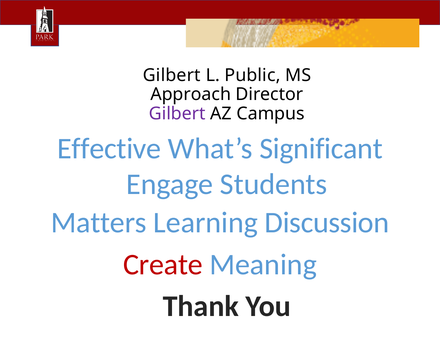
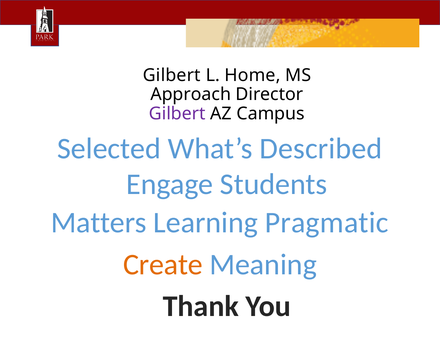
Public: Public -> Home (252, 75)
Effective: Effective -> Selected (109, 149)
Significant: Significant -> Described (321, 149)
Discussion: Discussion -> Pragmatic (327, 222)
Create colour: red -> orange (163, 264)
